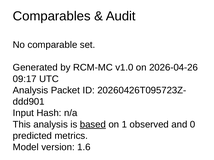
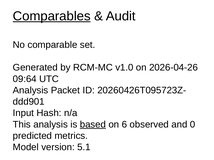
Comparables underline: none -> present (52, 16)
09:17: 09:17 -> 09:64 (25, 79)
1: 1 -> 6 (124, 125)
1.6: 1.6 -> 5.1 (84, 148)
